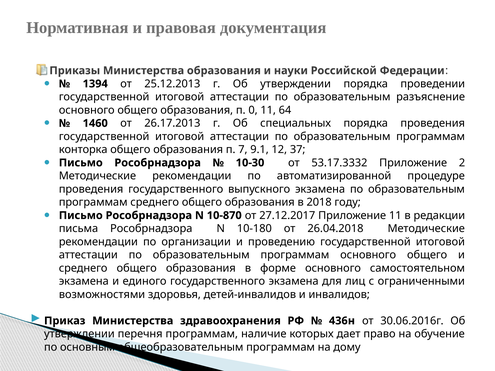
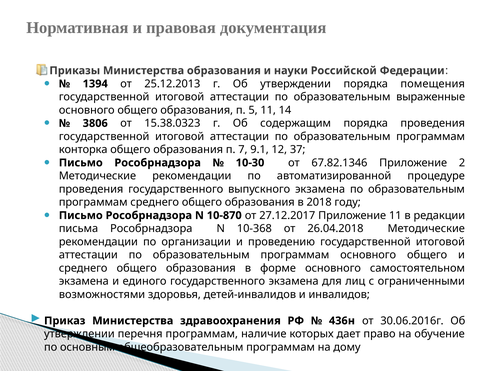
проведении: проведении -> помещения (433, 84)
разъяснение: разъяснение -> выраженные (431, 97)
0: 0 -> 5 (253, 110)
64: 64 -> 14 (285, 110)
1460: 1460 -> 3806 (95, 123)
26.17.2013: 26.17.2013 -> 15.38.0323 (172, 123)
специальных: специальных -> содержащим (296, 123)
53.17.3332: 53.17.3332 -> 67.82.1346 (339, 163)
10-180: 10-180 -> 10-368 (254, 229)
